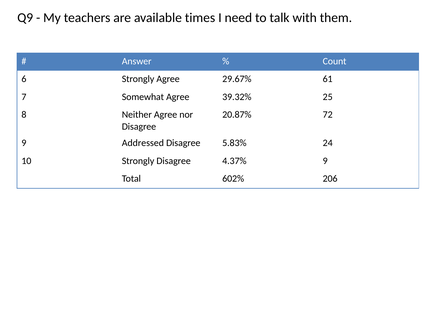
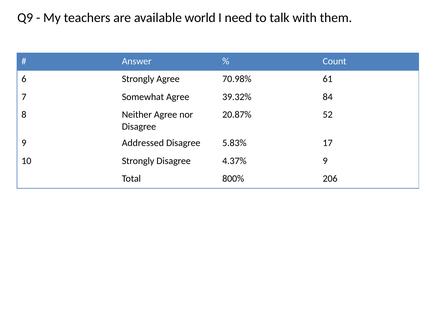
times: times -> world (200, 18)
29.67%: 29.67% -> 70.98% (237, 79)
25: 25 -> 84 (328, 97)
72: 72 -> 52 (328, 115)
24: 24 -> 17 (328, 143)
602%: 602% -> 800% (233, 179)
